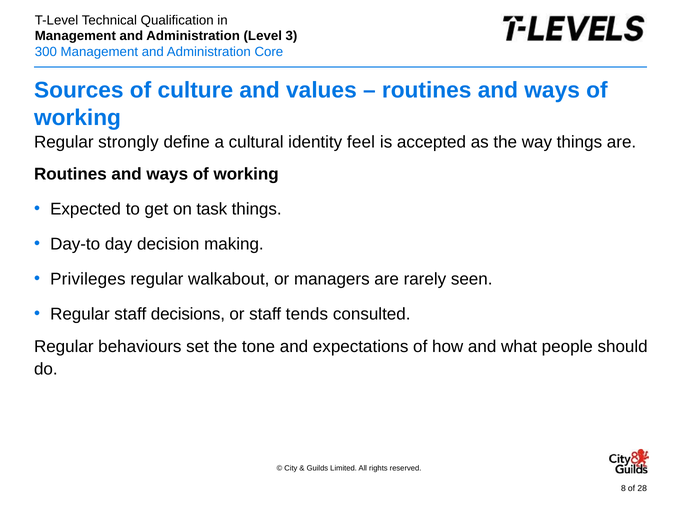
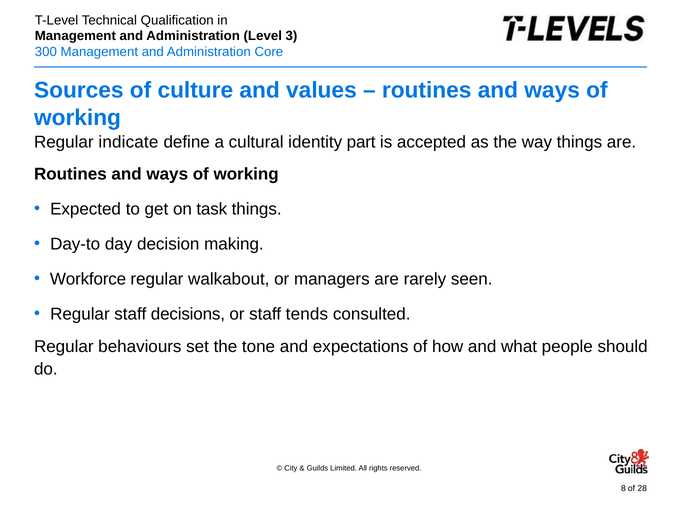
strongly: strongly -> indicate (128, 142)
feel: feel -> part (361, 142)
Privileges: Privileges -> Workforce (88, 279)
